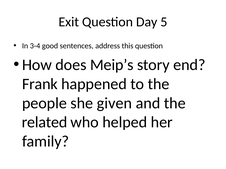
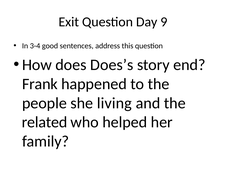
5: 5 -> 9 (164, 22)
Meip’s: Meip’s -> Does’s (112, 65)
given: given -> living (114, 103)
